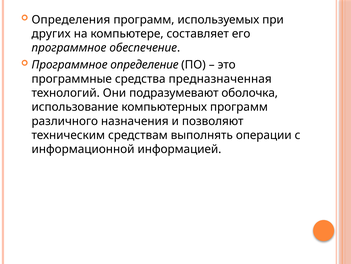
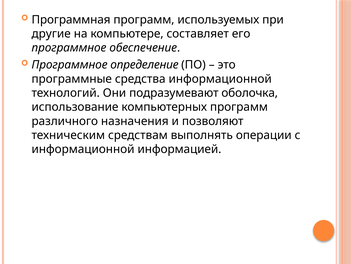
Определения: Определения -> Программная (71, 20)
других: других -> другие (51, 34)
средства предназначенная: предназначенная -> информационной (220, 79)
